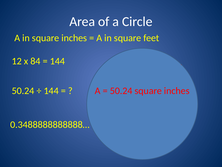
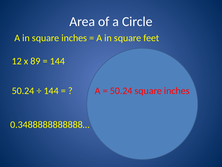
84: 84 -> 89 (35, 61)
